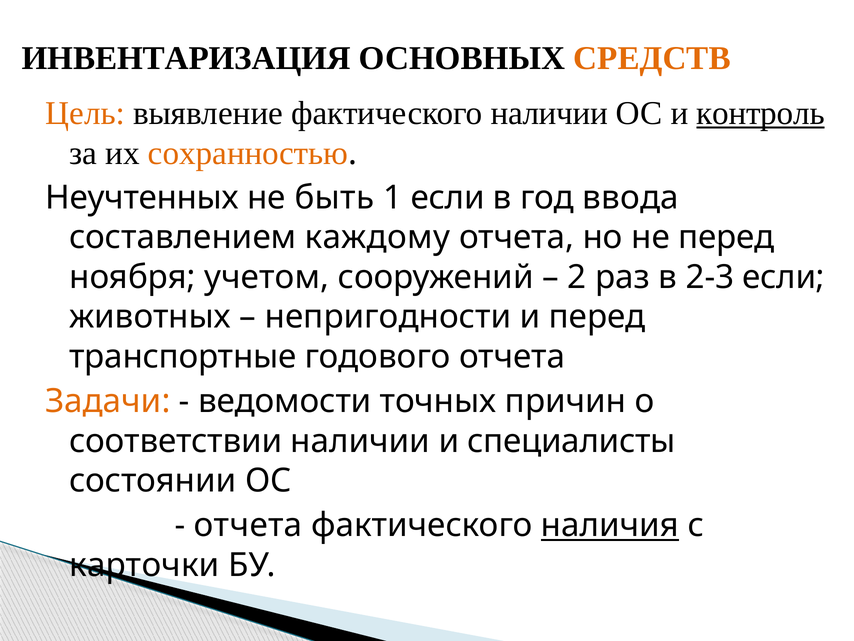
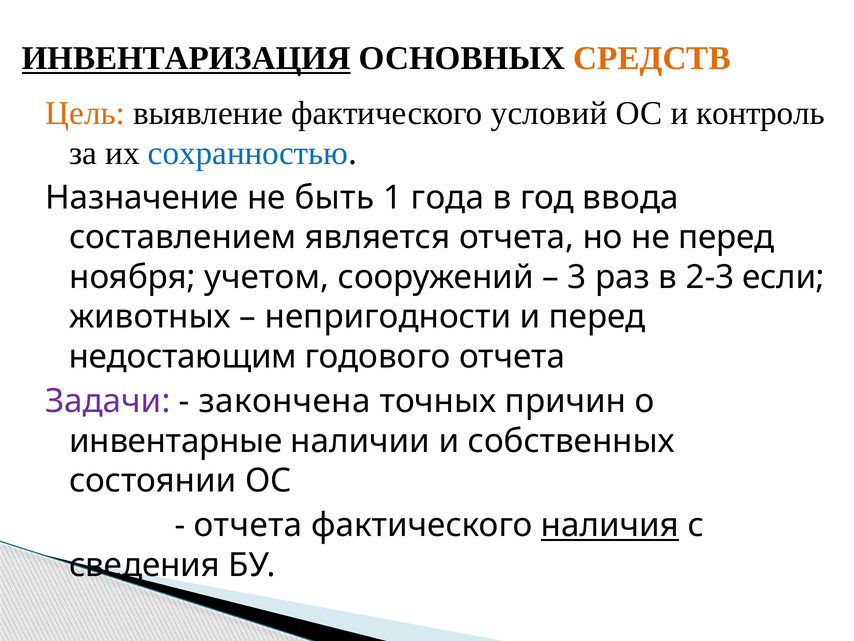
ИНВЕНТАРИЗАЦИЯ underline: none -> present (186, 58)
фактического наличии: наличии -> условий (549, 113)
контроль underline: present -> none (761, 113)
сохранностью colour: orange -> blue (248, 153)
Неучтенных: Неучтенных -> Назначение (142, 197)
1 если: если -> года (448, 197)
каждому: каждому -> является (378, 237)
2: 2 -> 3 (577, 277)
транспортные: транспортные -> недостающим (183, 357)
Задачи colour: orange -> purple (108, 401)
ведомости: ведомости -> закончена (285, 401)
соответствии: соответствии -> инвентарные (176, 441)
специалисты: специалисты -> собственных (571, 441)
карточки: карточки -> сведения (145, 565)
